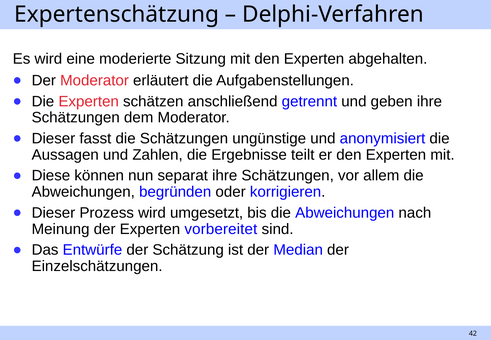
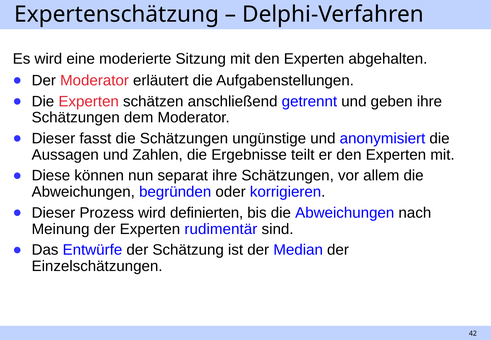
umgesetzt: umgesetzt -> definierten (207, 213)
vorbereitet: vorbereitet -> rudimentär (221, 229)
